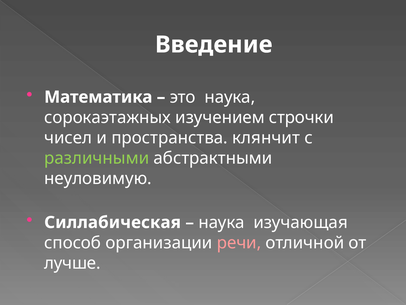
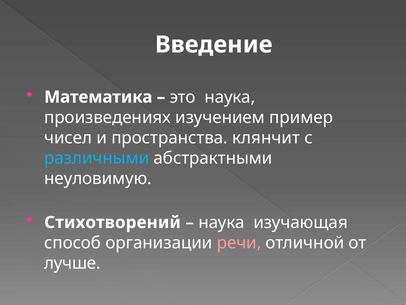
сорокаэтажных: сорокаэтажных -> произведениях (108, 117)
строчки: строчки -> пример (301, 117)
различными colour: light green -> light blue (97, 158)
Силлабическая: Силлабическая -> Стихотворений (113, 222)
